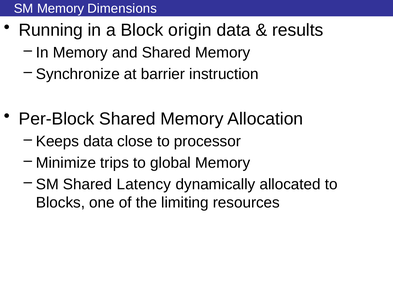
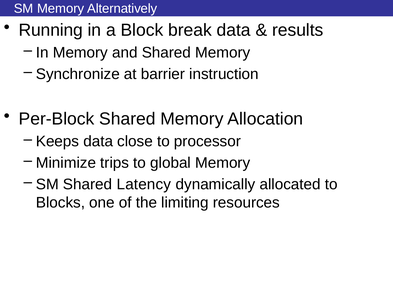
Dimensions: Dimensions -> Alternatively (122, 8)
origin: origin -> break (190, 30)
